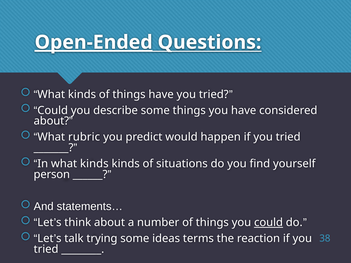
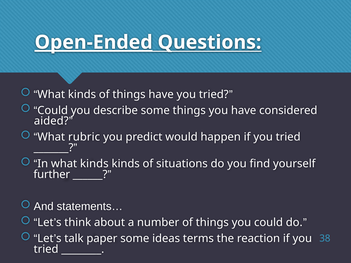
about: about -> aided (51, 121)
person: person -> further (52, 175)
could underline: present -> none (269, 223)
trying: trying -> paper (102, 239)
